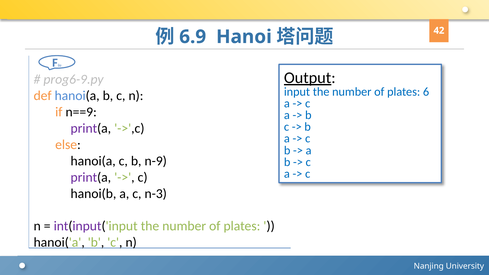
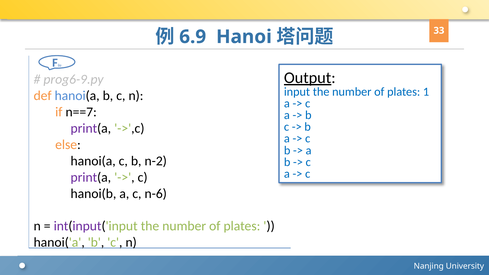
42: 42 -> 33 (439, 31)
6: 6 -> 1 (426, 92)
n==9: n==9 -> n==7 (81, 112)
n-9: n-9 -> n-2 (156, 161)
n-3: n-3 -> n-6 (156, 194)
